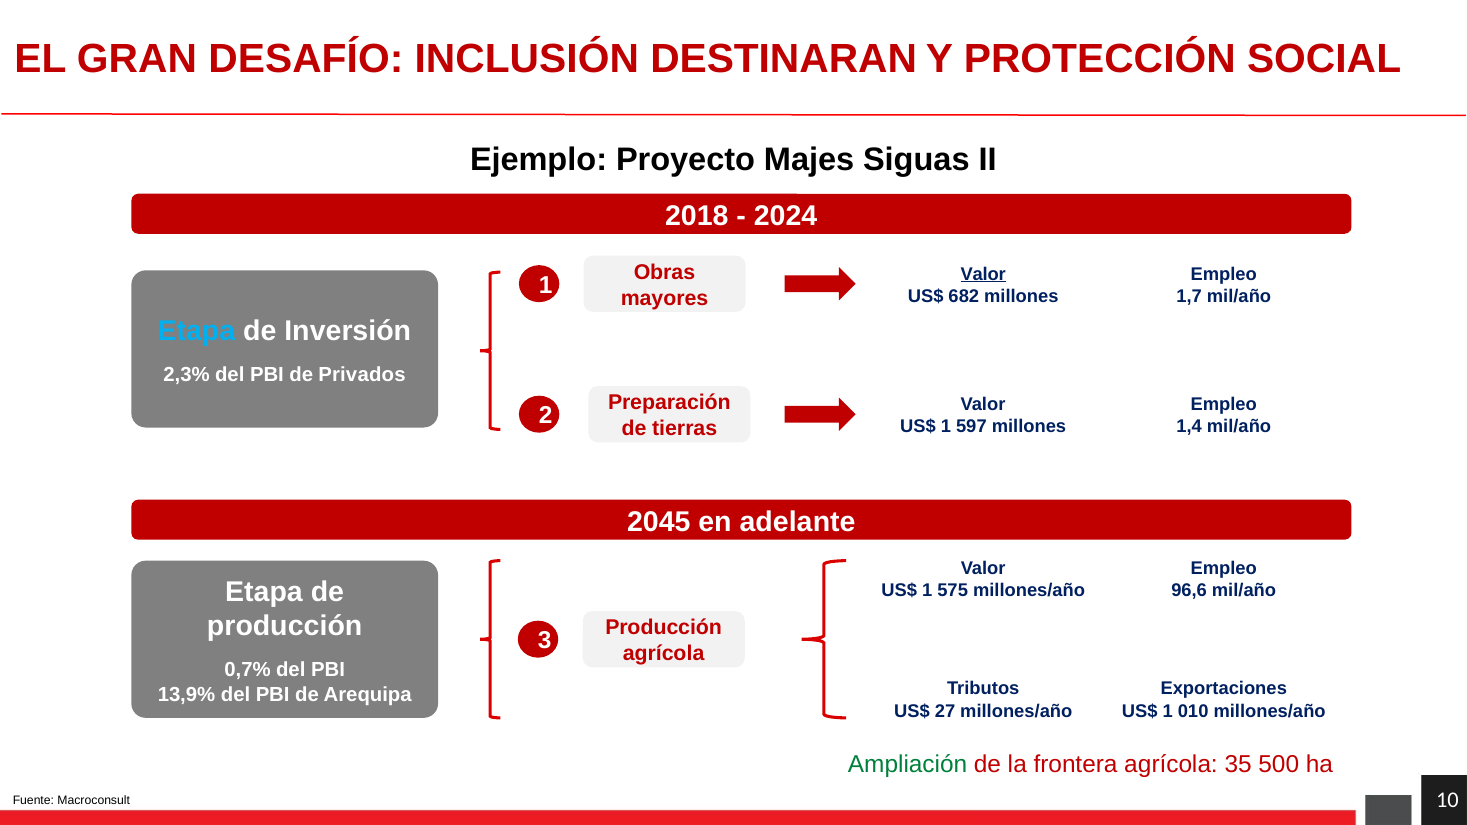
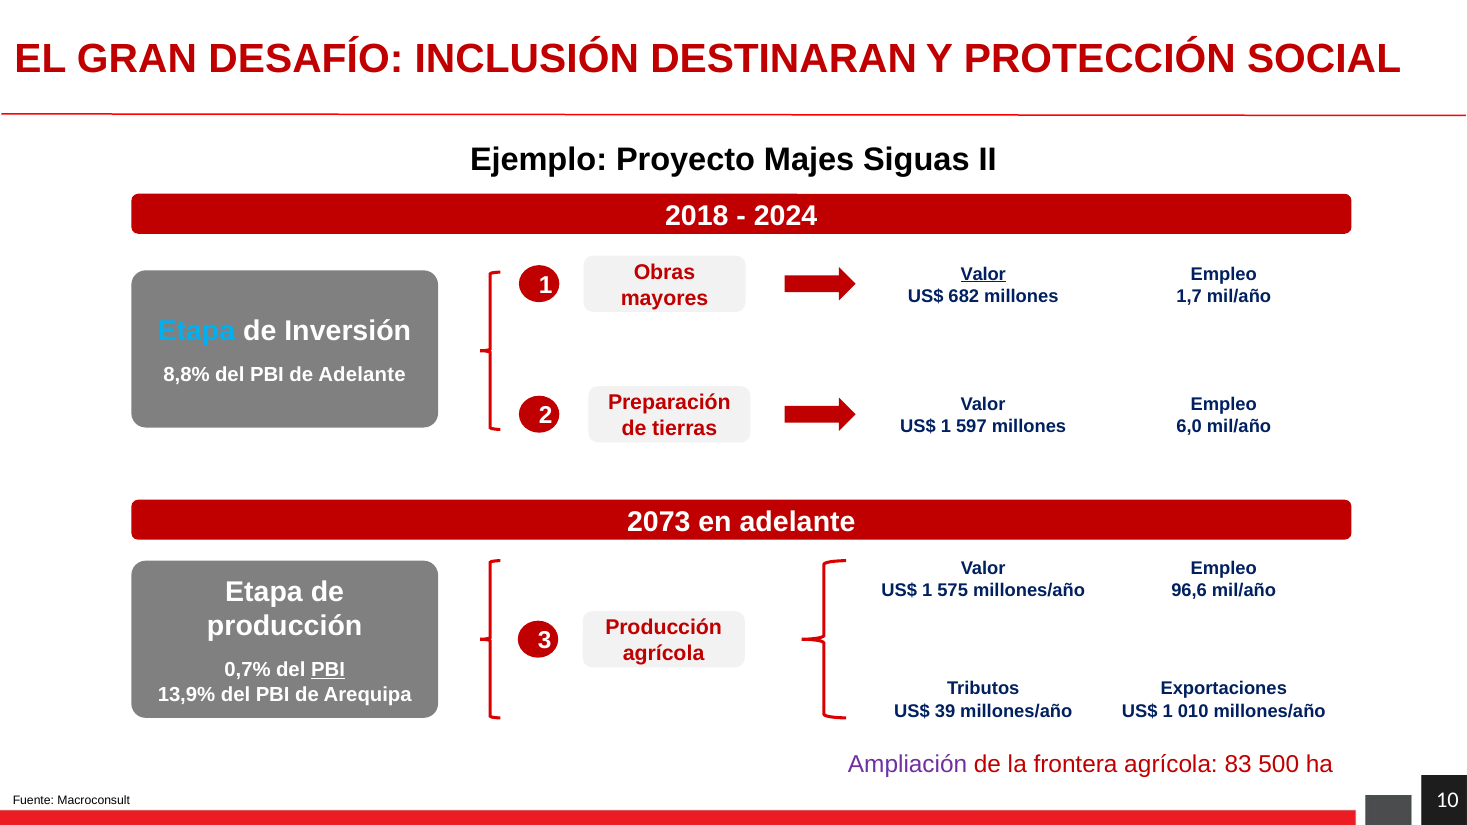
2,3%: 2,3% -> 8,8% (187, 375)
de Privados: Privados -> Adelante (362, 375)
1,4: 1,4 -> 6,0 (1189, 427)
2045: 2045 -> 2073 (659, 522)
PBI underline: none -> present (328, 670)
27: 27 -> 39 (945, 711)
Ampliación colour: green -> purple (908, 765)
35: 35 -> 83 (1238, 765)
